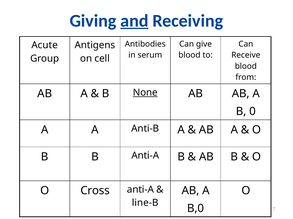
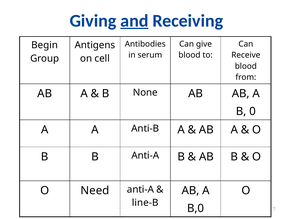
Acute: Acute -> Begin (45, 45)
None underline: present -> none (145, 93)
Cross: Cross -> Need (95, 191)
